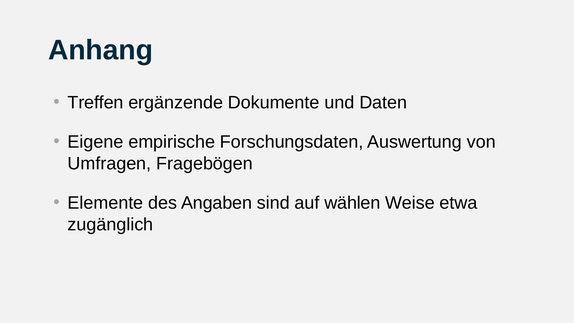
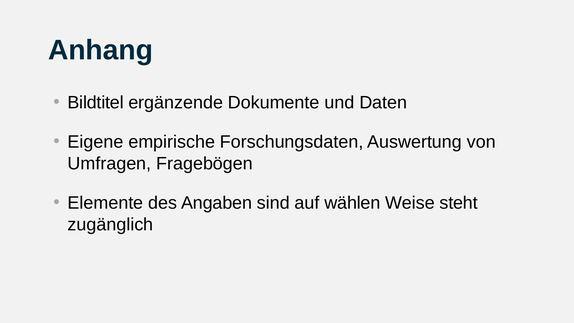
Treffen: Treffen -> Bildtitel (96, 102)
etwa: etwa -> steht (459, 203)
